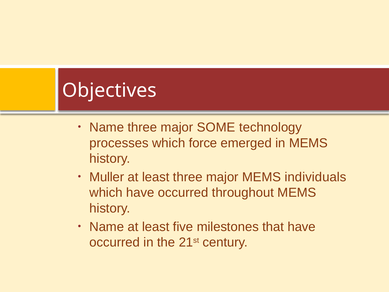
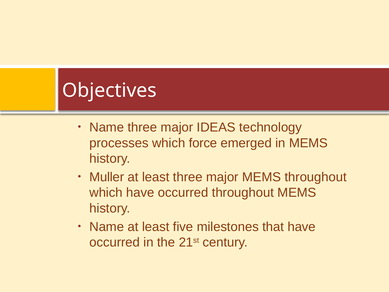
SOME: SOME -> IDEAS (216, 127)
MEMS individuals: individuals -> throughout (316, 177)
